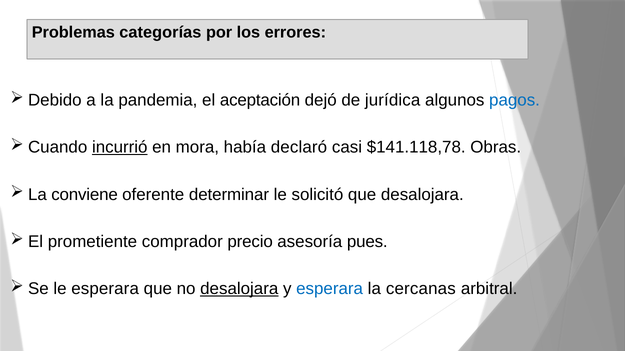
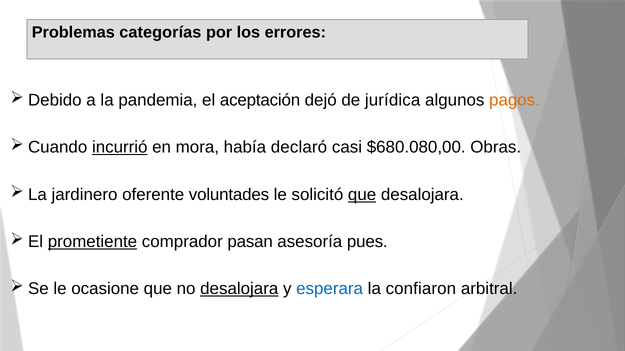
pagos colour: blue -> orange (515, 100)
$141.118,78: $141.118,78 -> $680.080,00 (416, 148)
conviene: conviene -> jardinero (84, 195)
determinar: determinar -> voluntades (229, 195)
que underline: none -> present (362, 195)
prometiente underline: none -> present (92, 242)
precio: precio -> pasan (250, 242)
le esperara: esperara -> ocasione (105, 289)
cercanas: cercanas -> confiaron (421, 289)
